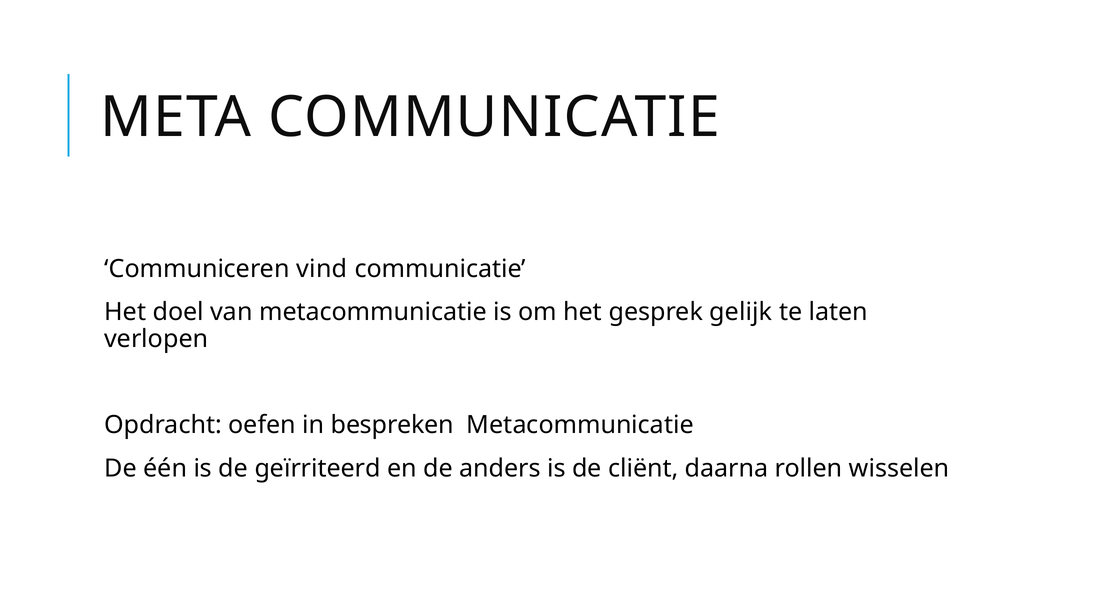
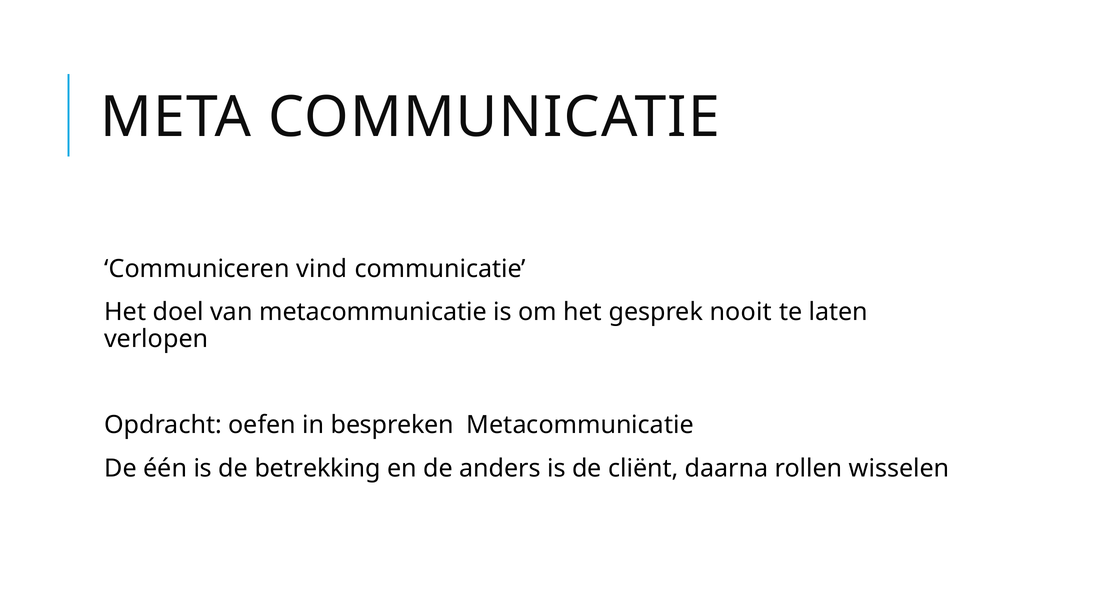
gelijk: gelijk -> nooit (741, 312)
geïrriteerd: geïrriteerd -> betrekking (318, 469)
